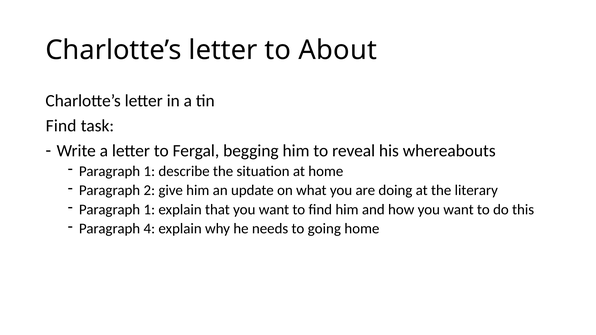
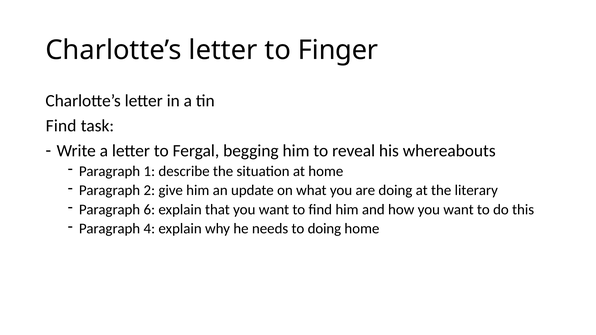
About: About -> Finger (338, 50)
1: 1 -> 6 (149, 210)
to going: going -> doing (324, 229)
